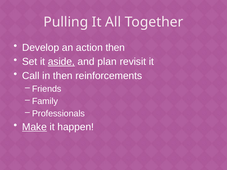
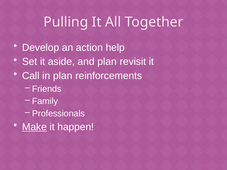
action then: then -> help (115, 48)
aside underline: present -> none (61, 62)
in then: then -> plan (63, 76)
